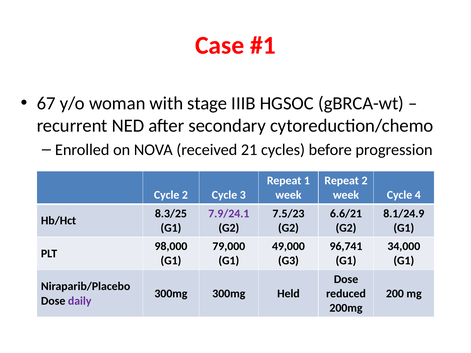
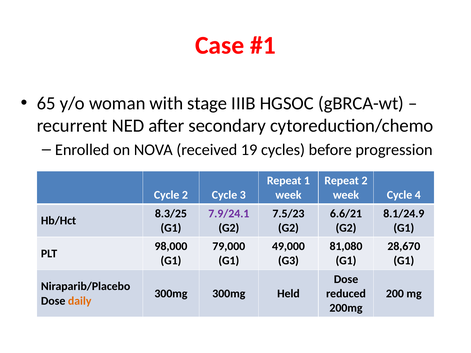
67: 67 -> 65 (46, 103)
21: 21 -> 19 (249, 150)
96,741: 96,741 -> 81,080 (346, 247)
34,000: 34,000 -> 28,670 (404, 247)
daily colour: purple -> orange (80, 301)
